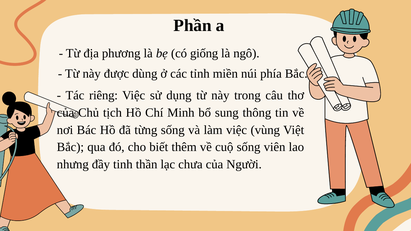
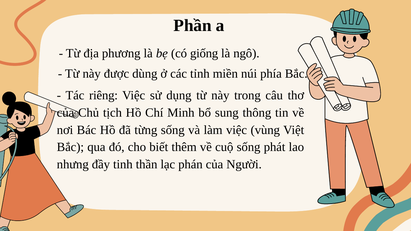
viên: viên -> phát (275, 147)
chưa: chưa -> phán (190, 165)
